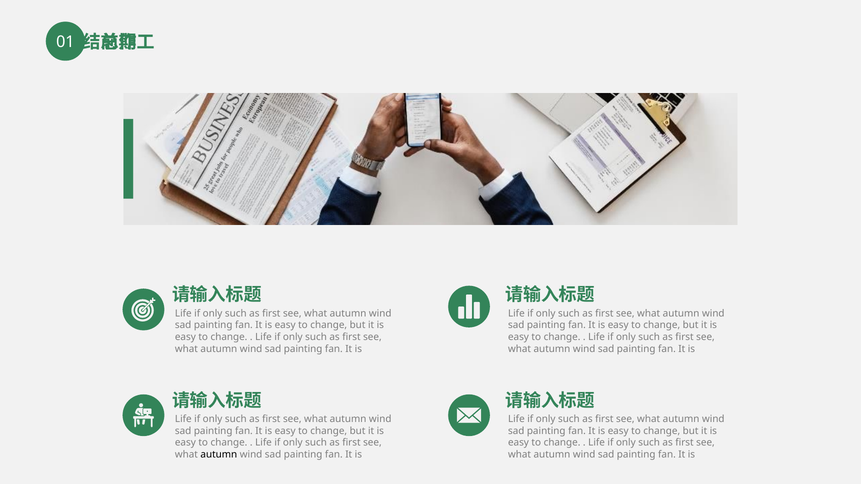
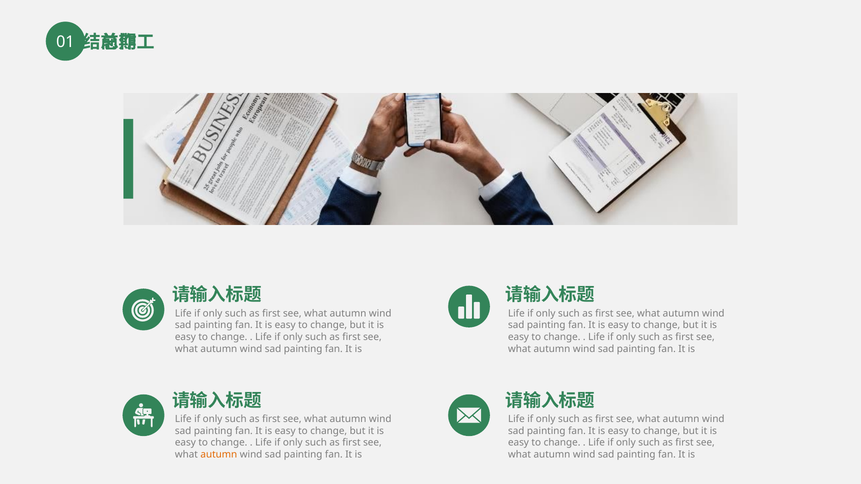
autumn colour: black -> orange (219, 455)
